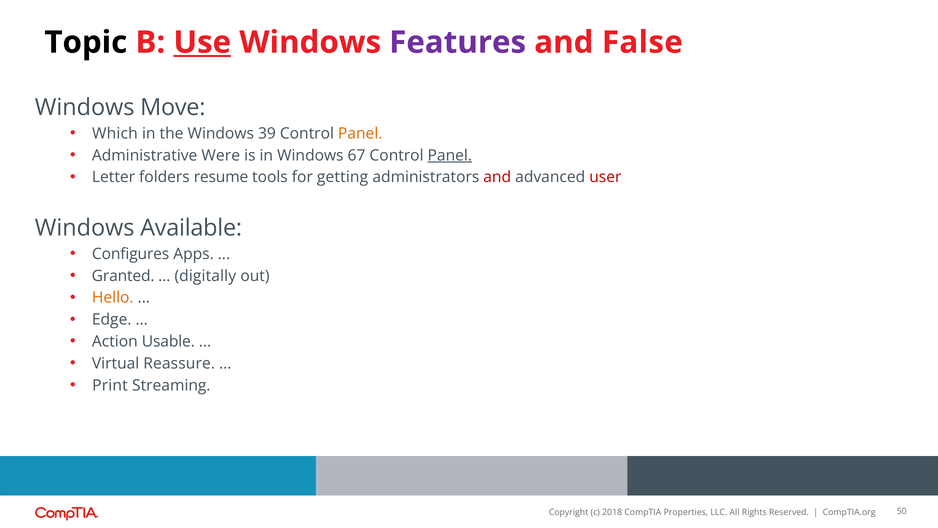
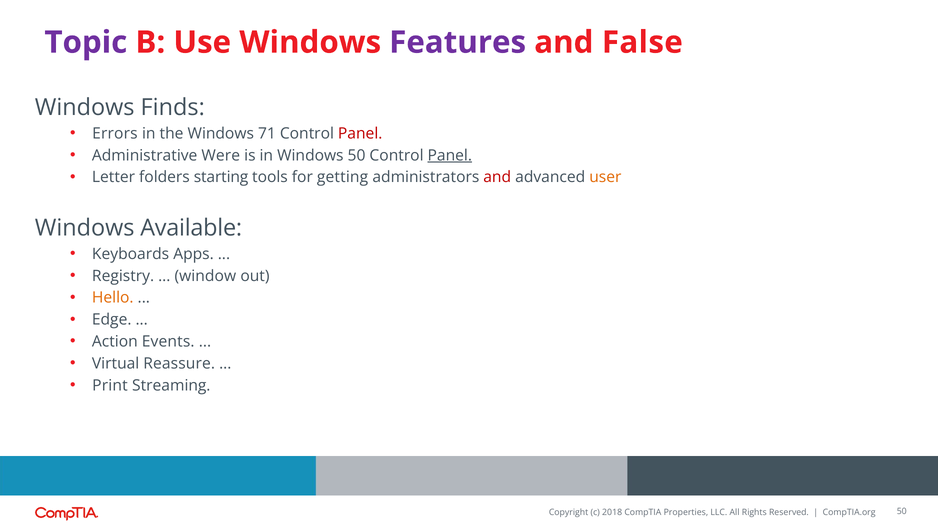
Topic colour: black -> purple (86, 42)
Use underline: present -> none (202, 42)
Move: Move -> Finds (173, 107)
Which: Which -> Errors (115, 133)
39: 39 -> 71 (267, 133)
Panel colour: orange -> red (360, 133)
Windows 67: 67 -> 50 (357, 155)
resume: resume -> starting (221, 177)
user colour: red -> orange (605, 177)
Configures: Configures -> Keyboards (131, 254)
Granted: Granted -> Registry (123, 276)
digitally: digitally -> window (205, 276)
Usable: Usable -> Events (168, 341)
